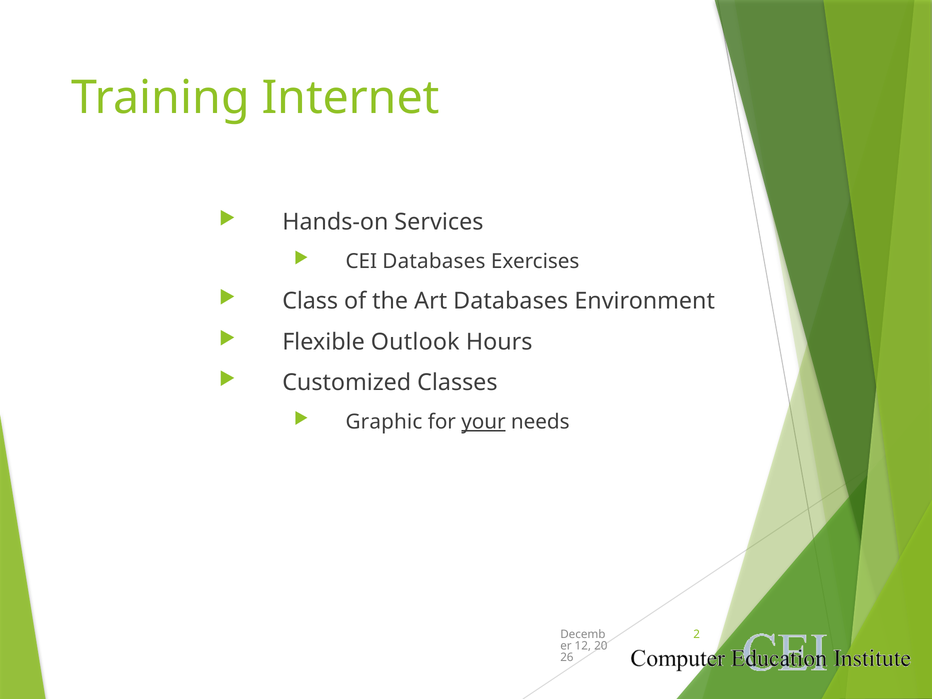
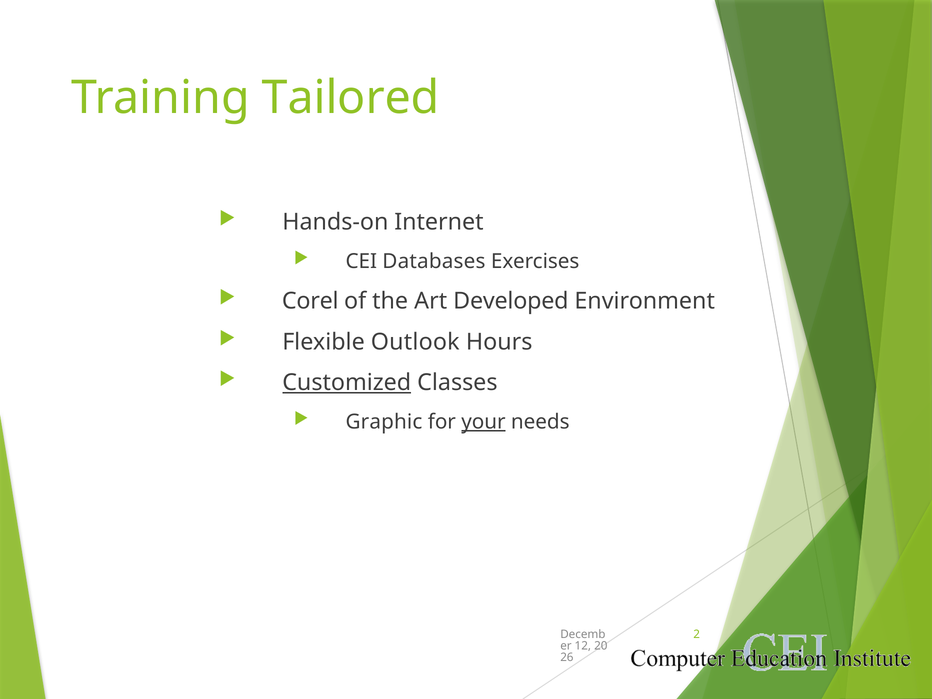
Internet: Internet -> Tailored (351, 98)
Services: Services -> Internet (439, 222)
Class: Class -> Corel (310, 301)
Art Databases: Databases -> Developed (511, 301)
Customized underline: none -> present (347, 383)
